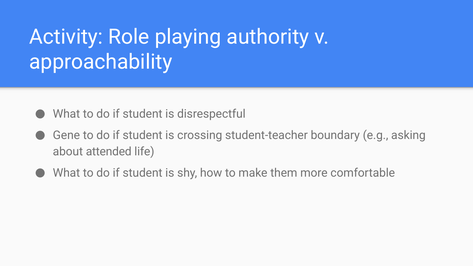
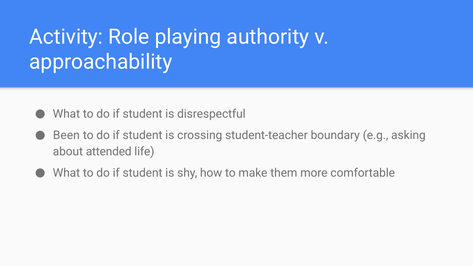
Gene: Gene -> Been (66, 135)
